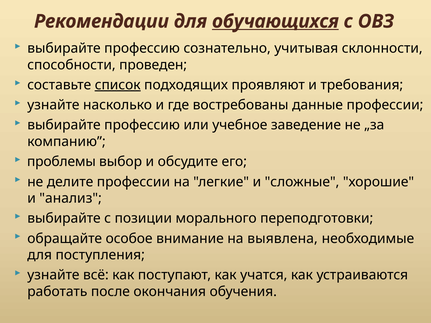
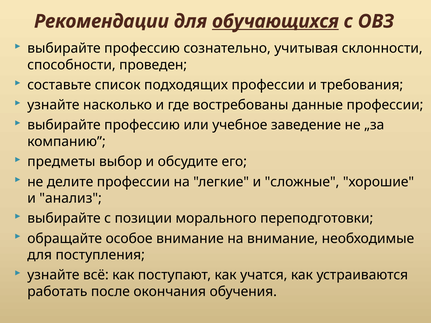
список underline: present -> none (118, 85)
подходящих проявляют: проявляют -> профессии (268, 85)
проблемы: проблемы -> предметы (61, 162)
на выявлена: выявлена -> внимание (283, 239)
